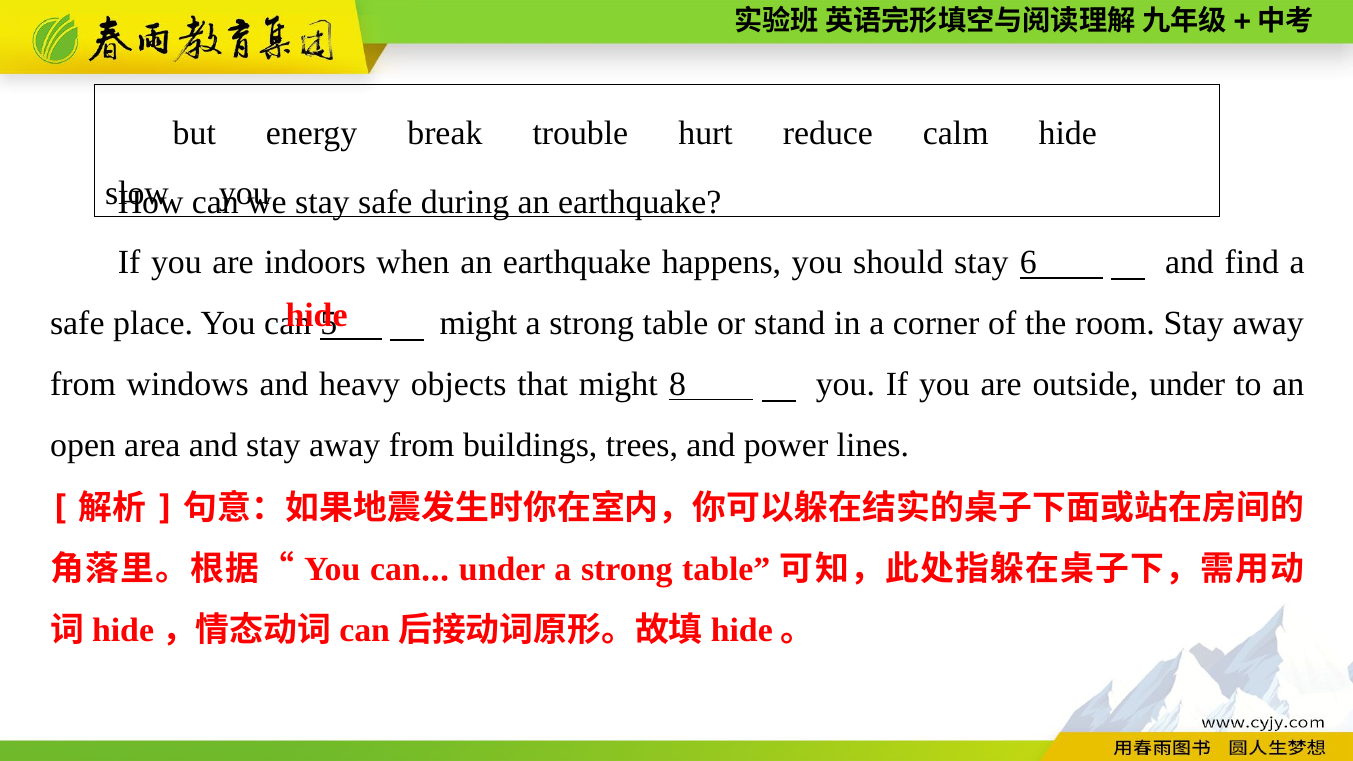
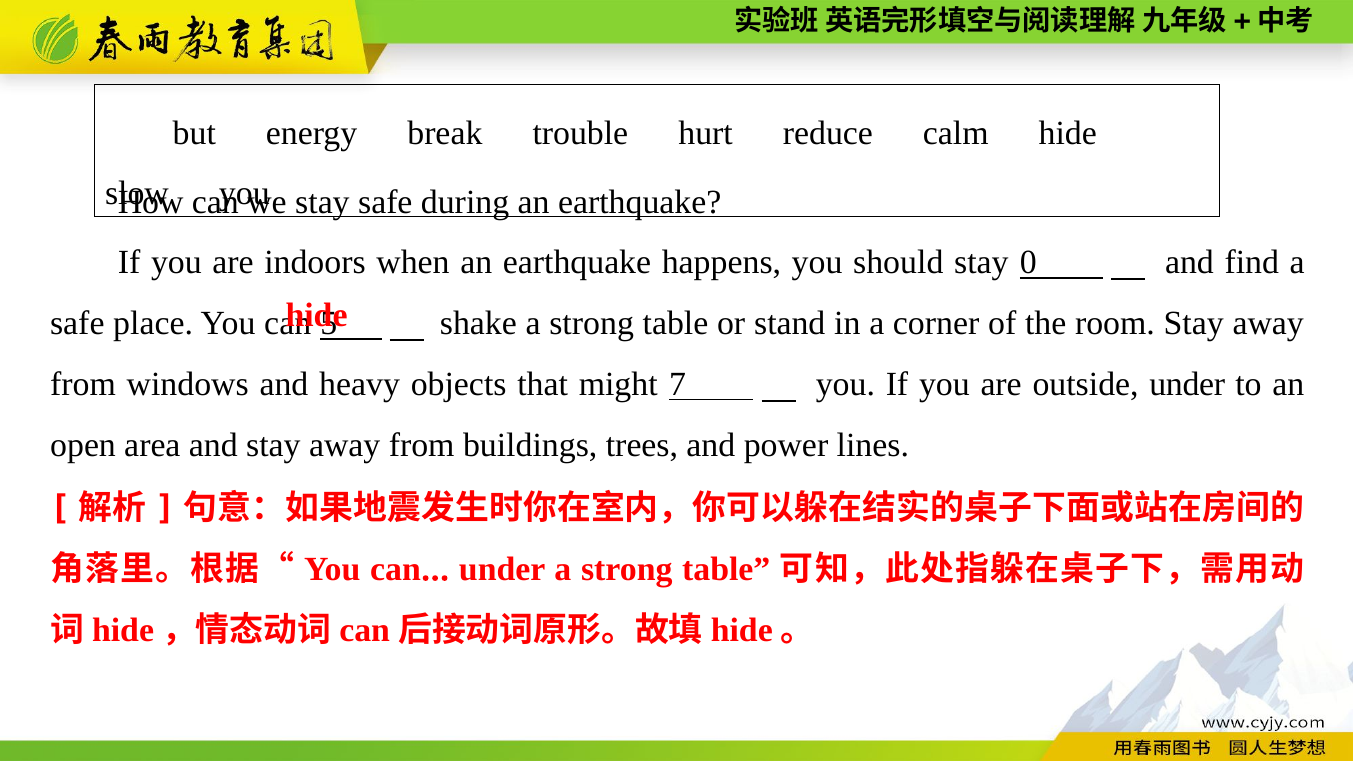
6: 6 -> 0 (1028, 263)
might: might -> shake (478, 324)
8: 8 -> 7 (678, 385)
